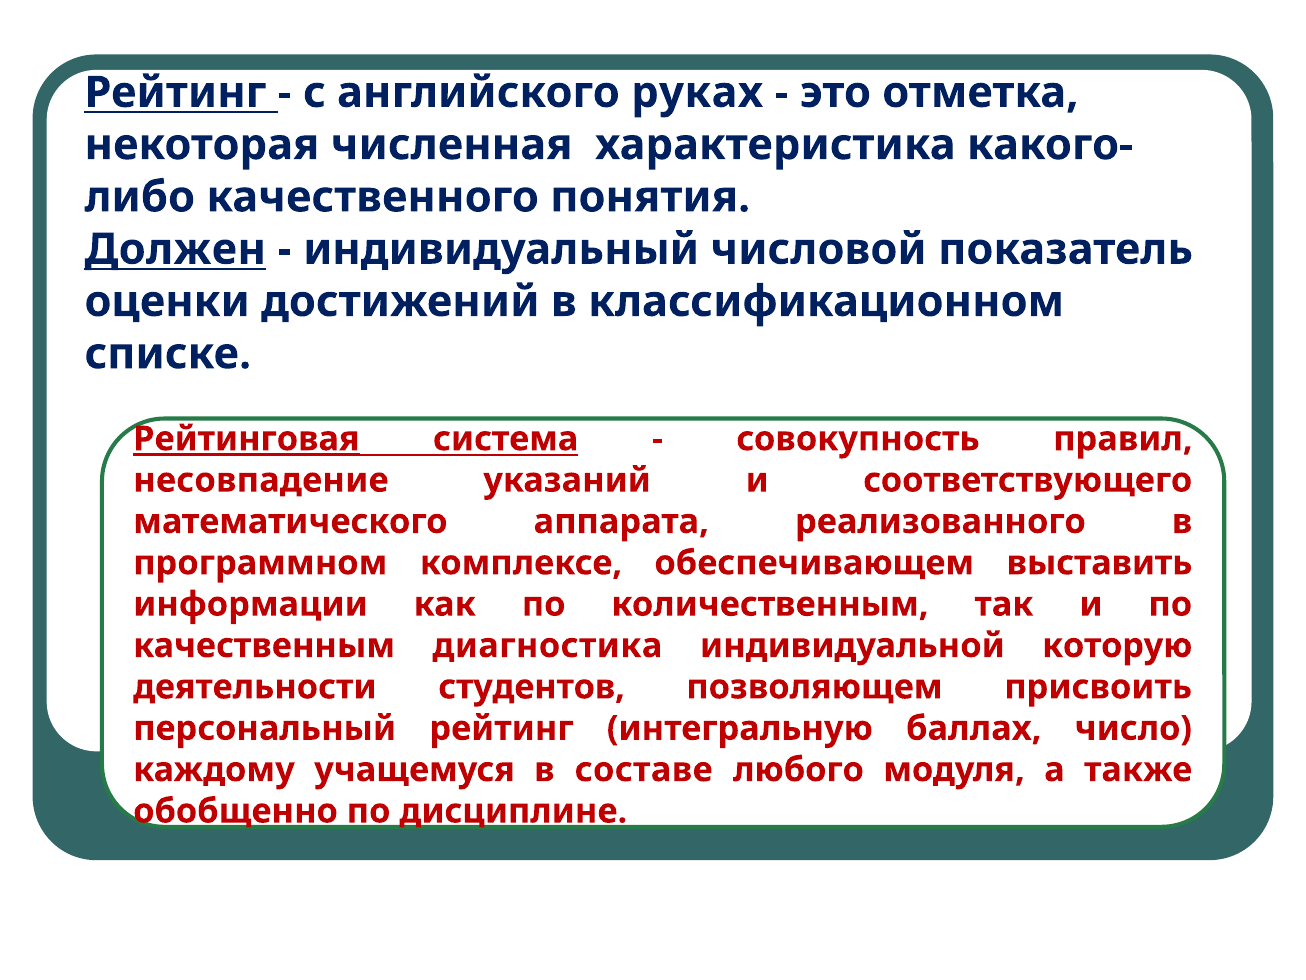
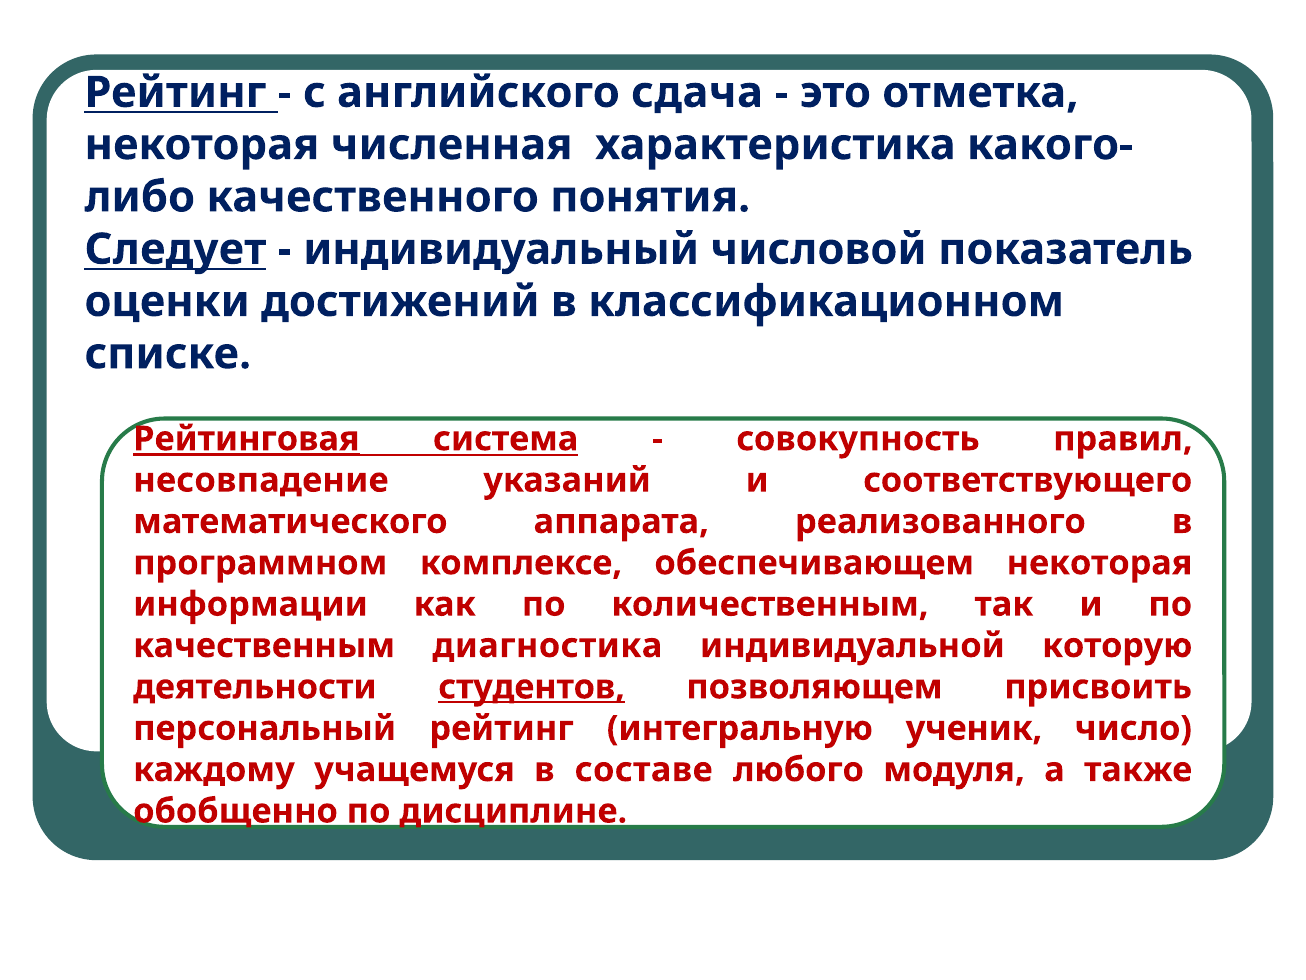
руках: руках -> сдача (697, 93)
Должен: Должен -> Следует (175, 249)
обеспечивающем выставить: выставить -> некоторая (1099, 563)
студентов underline: none -> present (532, 687)
баллах: баллах -> ученик (974, 728)
